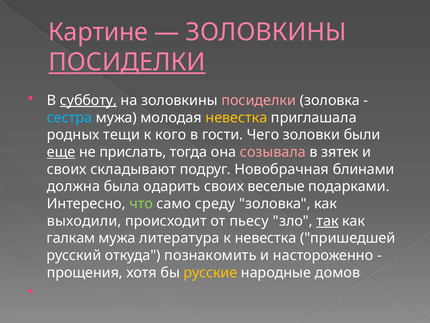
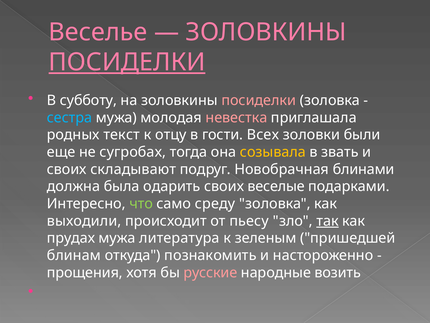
Картине: Картине -> Веселье (98, 32)
субботу underline: present -> none (88, 100)
невестка colour: yellow -> pink (236, 117)
тещи: тещи -> текст (122, 135)
кого: кого -> отцу (171, 135)
Чего: Чего -> Всех (263, 135)
еще underline: present -> none (61, 152)
прислать: прислать -> сугробах (133, 152)
созывала colour: pink -> yellow (273, 152)
зятек: зятек -> звать (340, 152)
галкам: галкам -> прудах (71, 238)
к невестка: невестка -> зеленым (266, 238)
русский: русский -> блинам (74, 255)
русские colour: yellow -> pink (210, 272)
домов: домов -> возить (338, 272)
